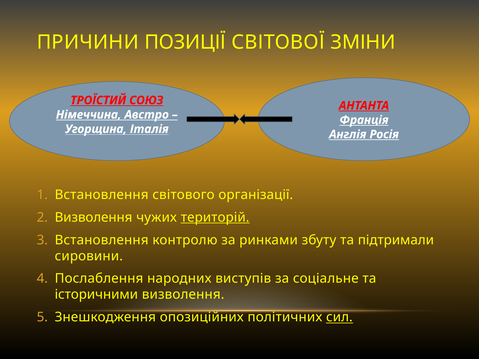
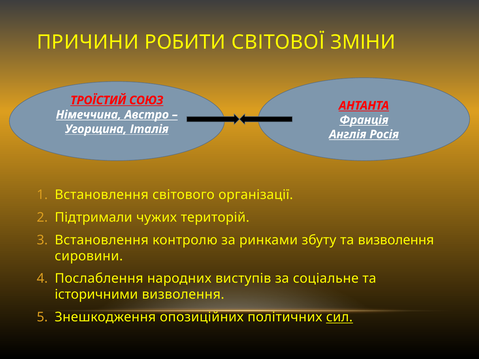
ПОЗИЦІЇ: ПОЗИЦІЇ -> РОБИТИ (185, 42)
Визволення: Визволення -> Підтримали (94, 217)
територій underline: present -> none (215, 217)
та підтримали: підтримали -> визволення (396, 240)
